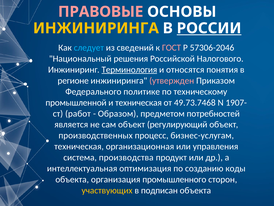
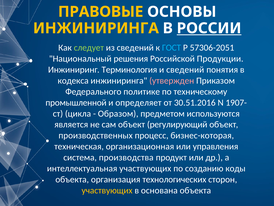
ПРАВОВЫЕ colour: pink -> yellow (101, 12)
следует colour: light blue -> light green (89, 48)
ГОСТ colour: pink -> light blue (172, 48)
57306-2046: 57306-2046 -> 57306-2051 (212, 48)
Налогового: Налогового -> Продукции (220, 59)
Терминология underline: present -> none (129, 69)
и относятся: относятся -> сведений (185, 69)
регионе: регионе -> кодекса (73, 80)
и техническая: техническая -> определяет (138, 102)
49.73.7468: 49.73.7468 -> 30.51.2016 (195, 102)
работ: работ -> цикла (78, 113)
потребностей: потребностей -> используются (213, 113)
бизнес-услугам: бизнес-услугам -> бизнес-которая (202, 135)
интеллектуальная оптимизация: оптимизация -> участвующих (145, 168)
промышленного: промышленного -> технологических (174, 179)
подписан: подписан -> основана (159, 190)
